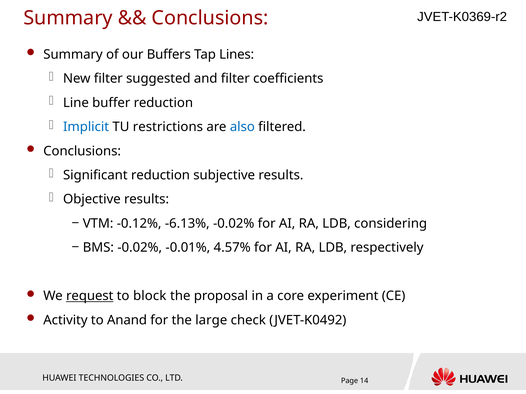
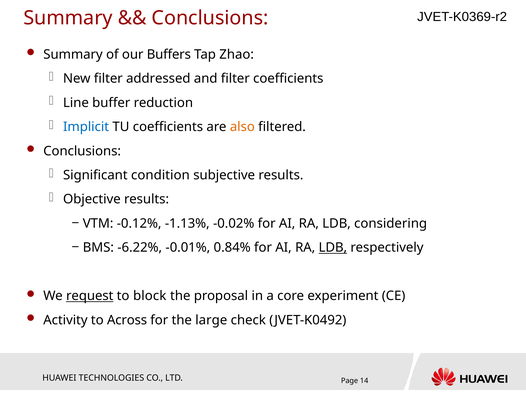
Lines: Lines -> Zhao (237, 54)
suggested: suggested -> addressed (158, 79)
TU restrictions: restrictions -> coefficients (168, 127)
also colour: blue -> orange (242, 127)
Significant reduction: reduction -> condition (160, 175)
-6.13%: -6.13% -> -1.13% (187, 224)
BMS -0.02%: -0.02% -> -6.22% (140, 248)
4.57%: 4.57% -> 0.84% (232, 248)
LDB underline: none -> present (333, 248)
Anand: Anand -> Across (127, 321)
